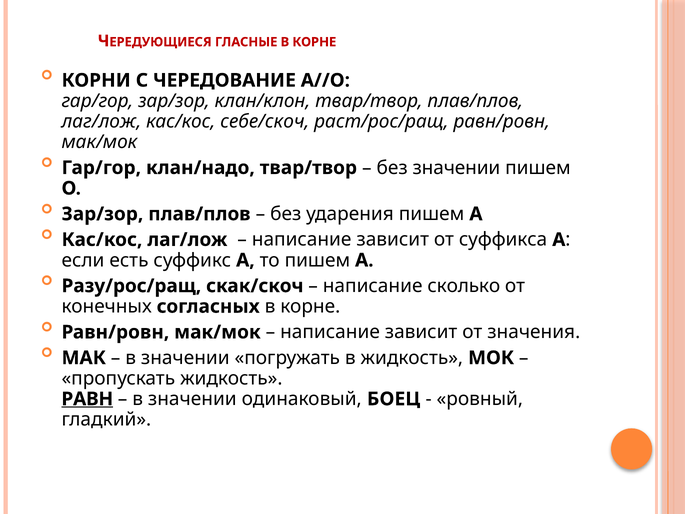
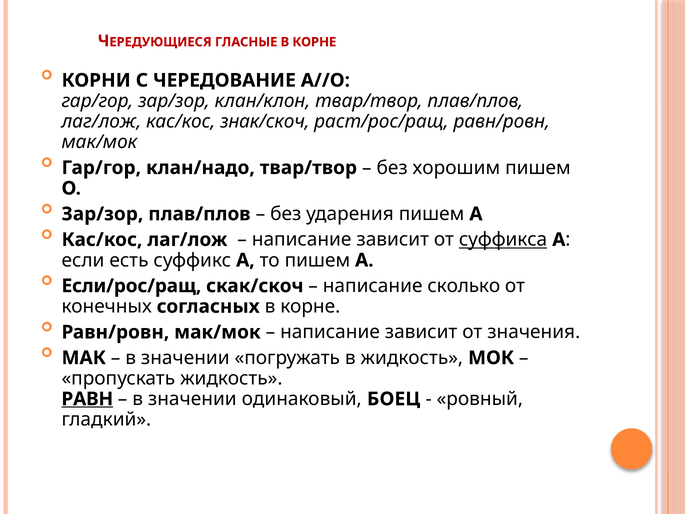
себе/скоч: себе/скоч -> знак/скоч (265, 121)
без значении: значении -> хорошим (456, 168)
суффикса underline: none -> present (503, 240)
Разу/рос/ращ: Разу/рос/ращ -> Если/рос/ращ (131, 286)
